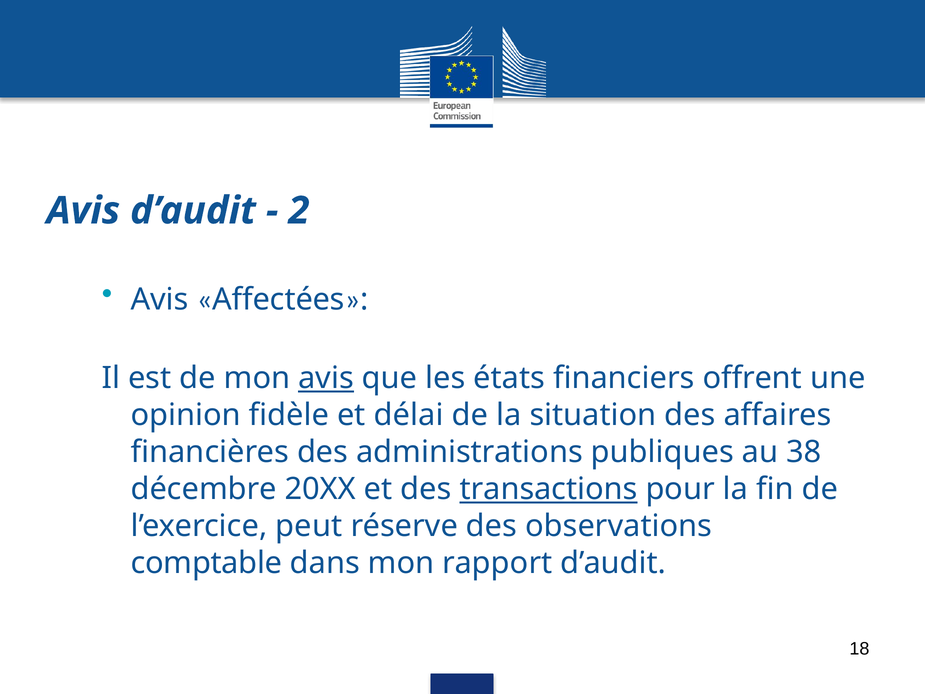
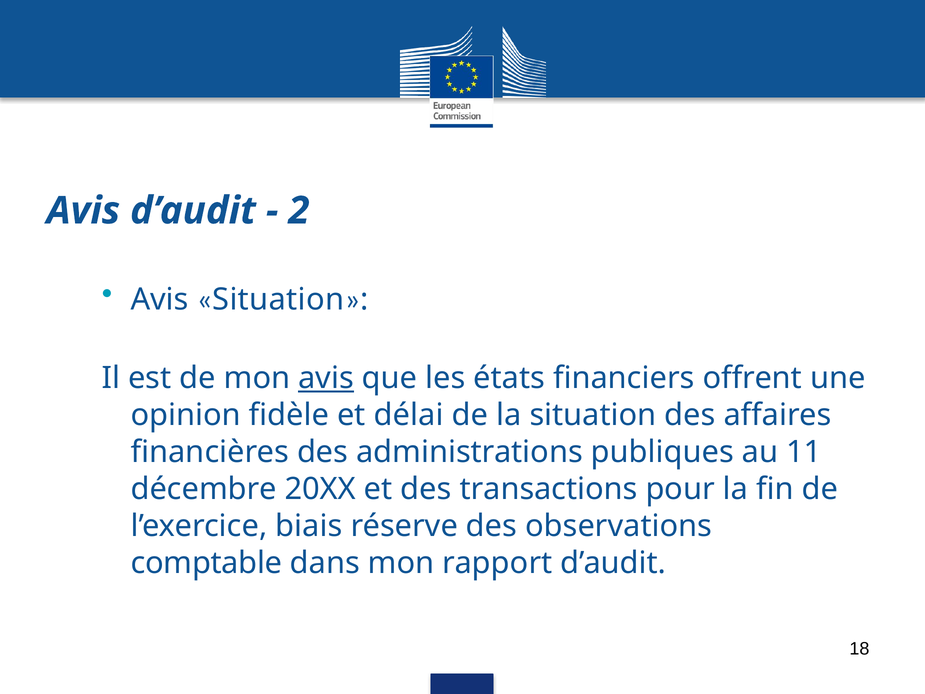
Affectées: Affectées -> Situation (278, 299)
38: 38 -> 11 (804, 452)
transactions underline: present -> none (549, 489)
peut: peut -> biais (309, 526)
